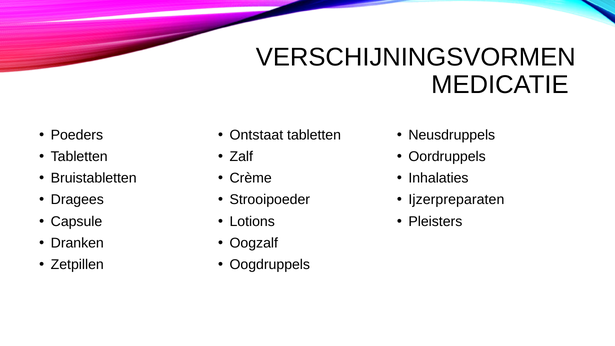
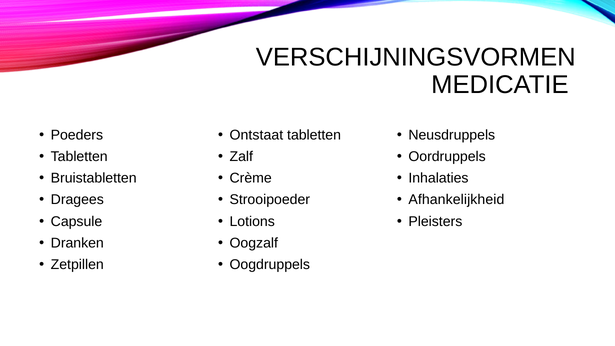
Ijzerpreparaten: Ijzerpreparaten -> Afhankelijkheid (456, 200)
